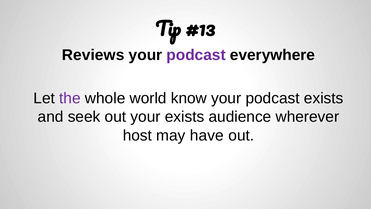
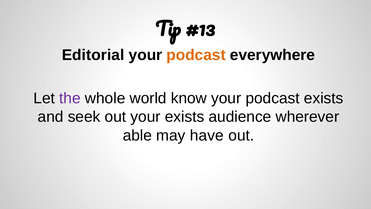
Reviews: Reviews -> Editorial (93, 55)
podcast colour: purple -> orange (196, 55)
host: host -> able (137, 135)
